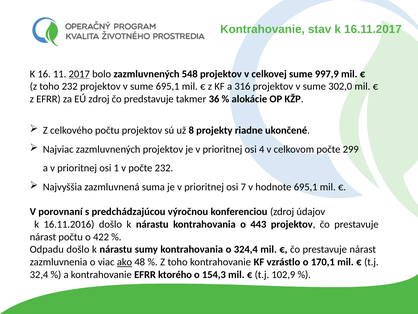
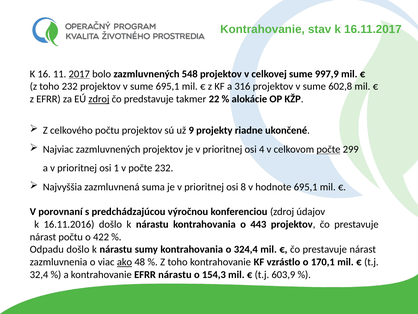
302,0: 302,0 -> 602,8 (340, 86)
zdroj underline: none -> present (99, 99)
36: 36 -> 22 (214, 99)
8: 8 -> 9 (191, 130)
počte underline: none -> present (328, 149)
7: 7 -> 8 (243, 187)
EFRR ktorého: ktorého -> nárastu (175, 274)
102,9: 102,9 -> 603,9 (283, 274)
